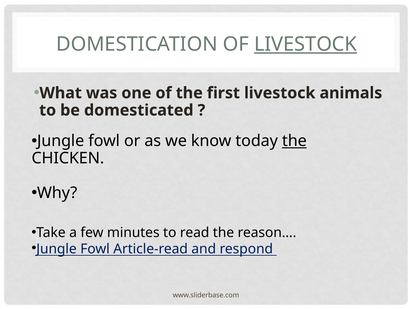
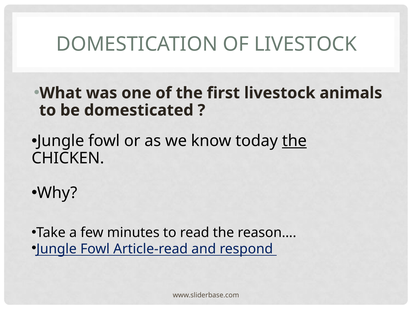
LIVESTOCK underline: present -> none (305, 44)
